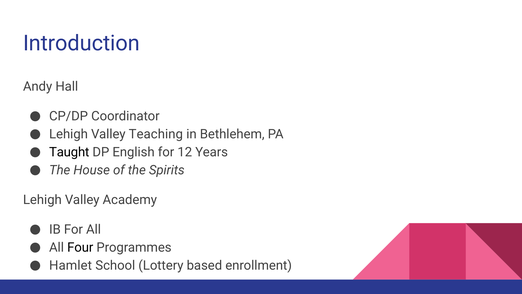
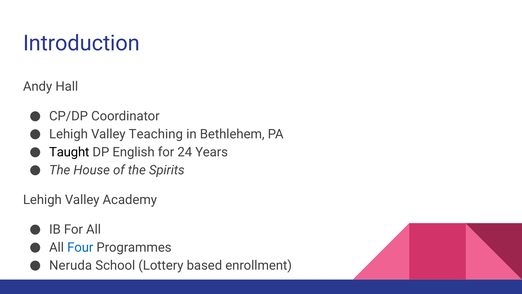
12: 12 -> 24 (185, 152)
Four colour: black -> blue (80, 247)
Hamlet: Hamlet -> Neruda (71, 265)
